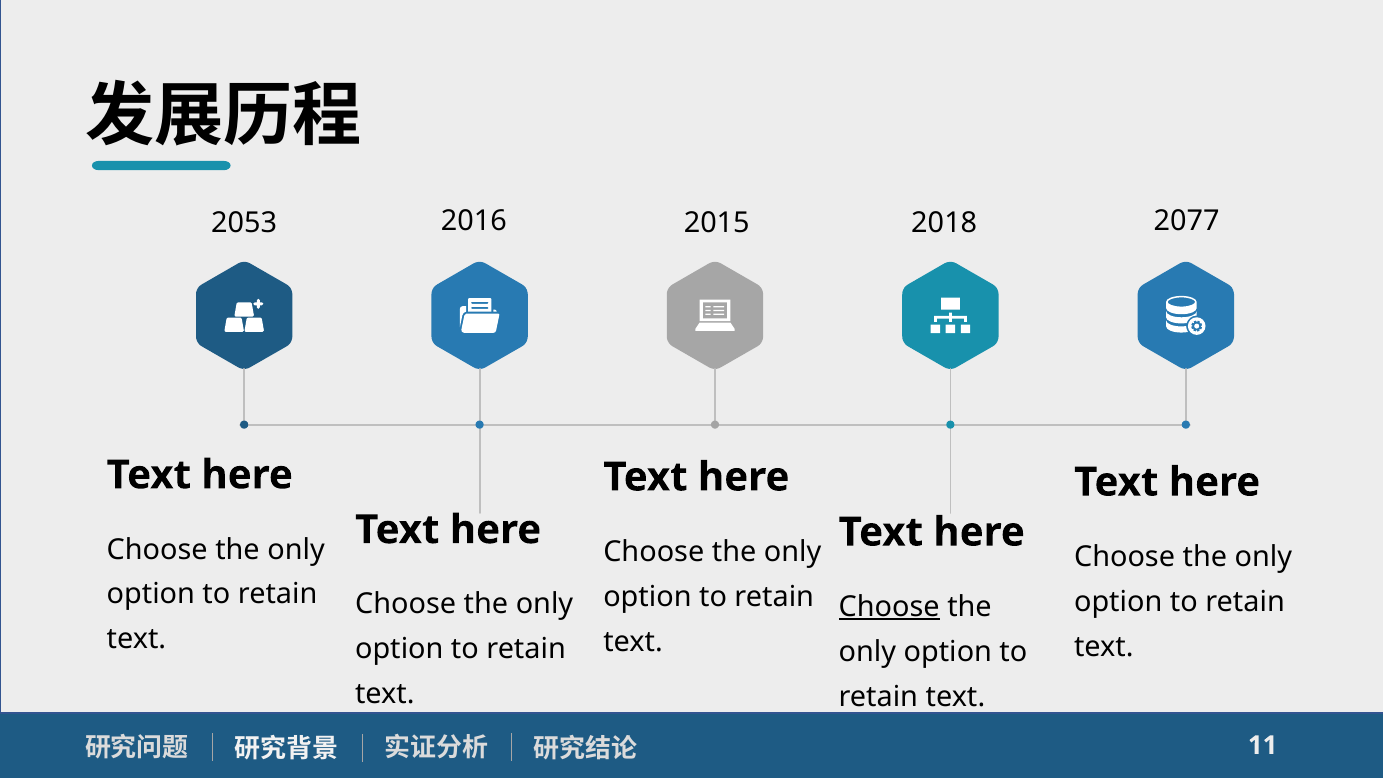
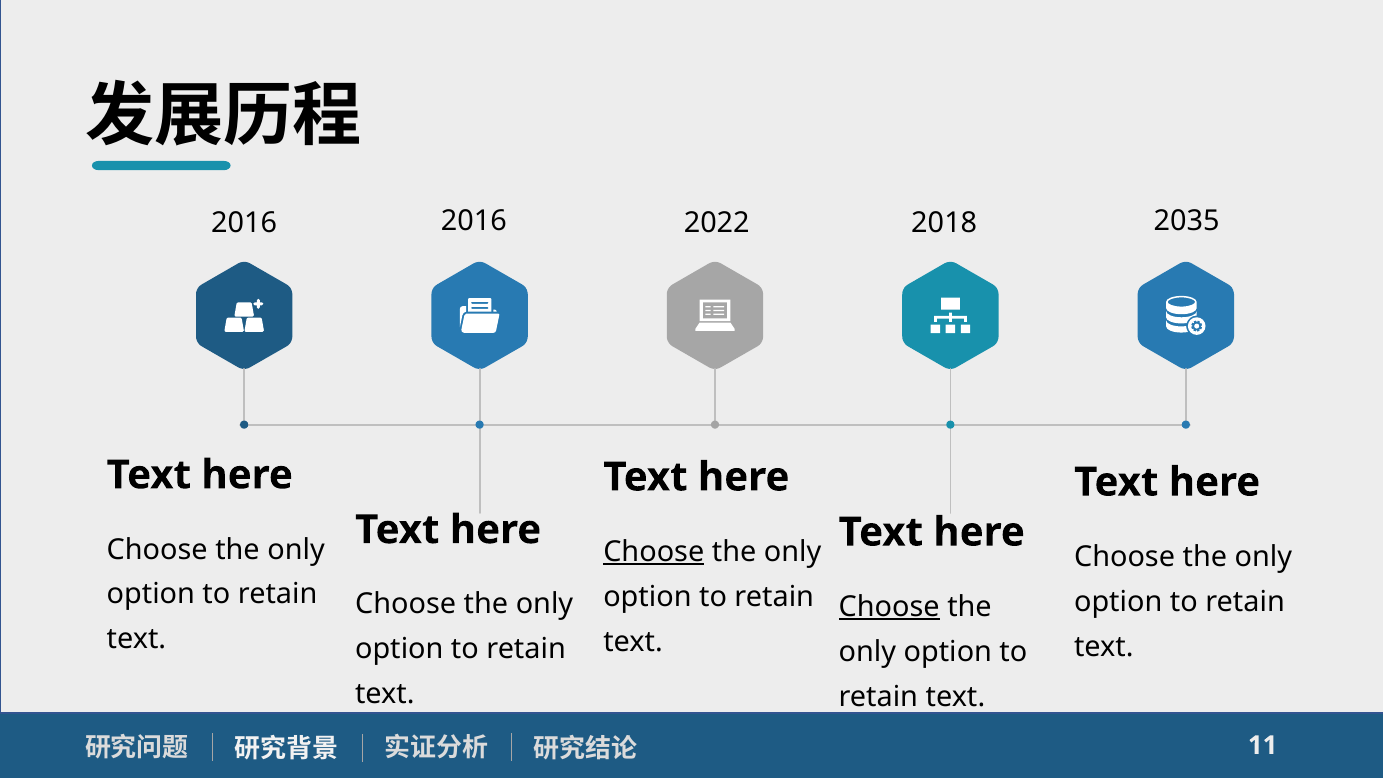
2053: 2053 -> 2016 (244, 223)
2015: 2015 -> 2022 (717, 223)
2077: 2077 -> 2035 (1187, 221)
Choose underline: none -> present (654, 552)
